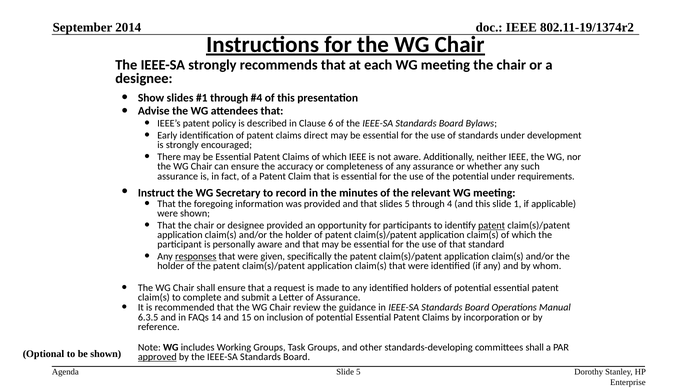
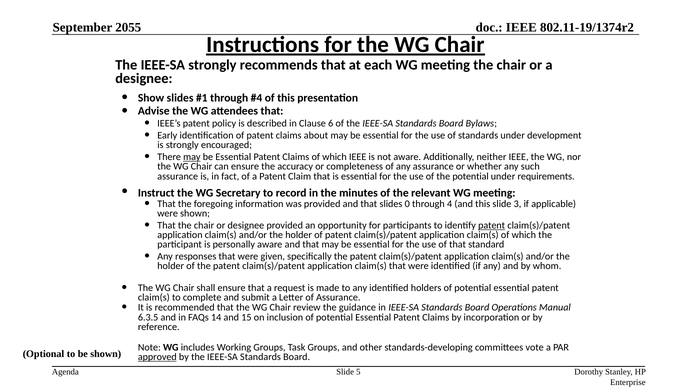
2014: 2014 -> 2055 (128, 28)
direct: direct -> about (316, 136)
may underline: none -> present (192, 157)
slides 5: 5 -> 0 (407, 204)
1: 1 -> 3 (517, 204)
responses underline: present -> none (196, 257)
committees shall: shall -> vote (535, 348)
